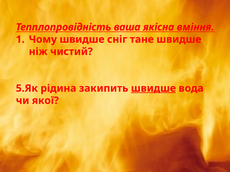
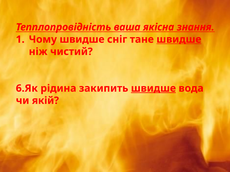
вміння: вміння -> знання (196, 27)
швидше underline: none -> present (179, 39)
5.Як: 5.Як -> 6.Як (27, 89)
якої: якої -> якій (45, 101)
